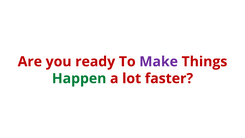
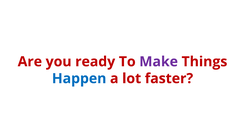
Happen colour: green -> blue (79, 78)
